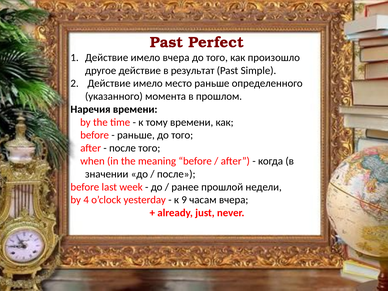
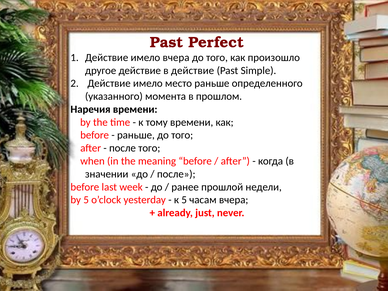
в результат: результат -> действие (193, 70)
by 4: 4 -> 5 (86, 200)
к 9: 9 -> 5 (184, 200)
